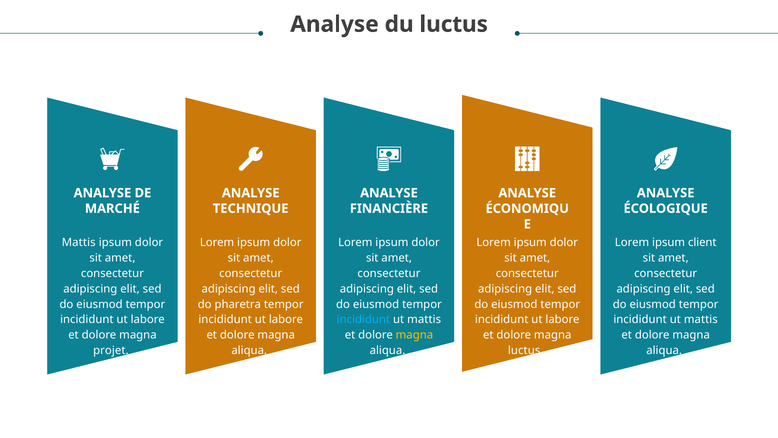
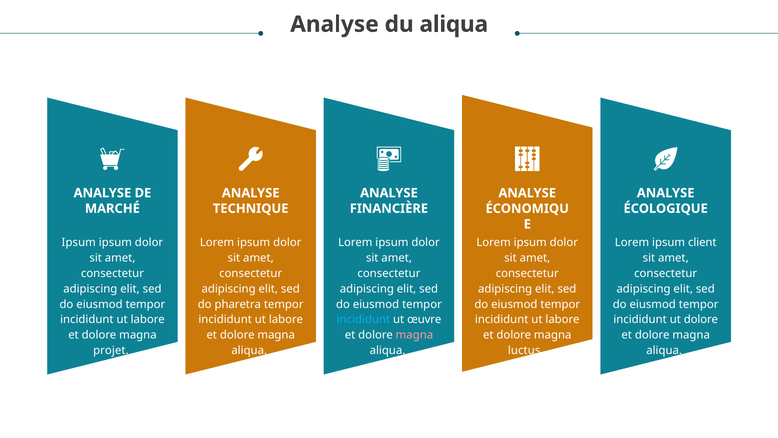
du luctus: luctus -> aliqua (454, 24)
Mattis: Mattis -> Ipsum (79, 242)
mattis: mattis -> œuvre (424, 319)
mattis: mattis -> dolore (701, 319)
magna colour: yellow -> pink (414, 335)
